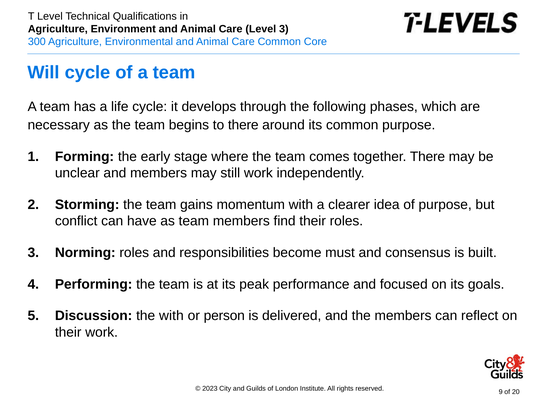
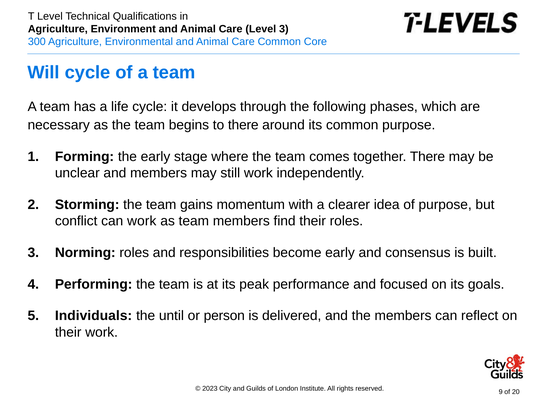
can have: have -> work (142, 221)
become must: must -> early (340, 253)
Discussion: Discussion -> Individuals (94, 316)
the with: with -> until (171, 316)
